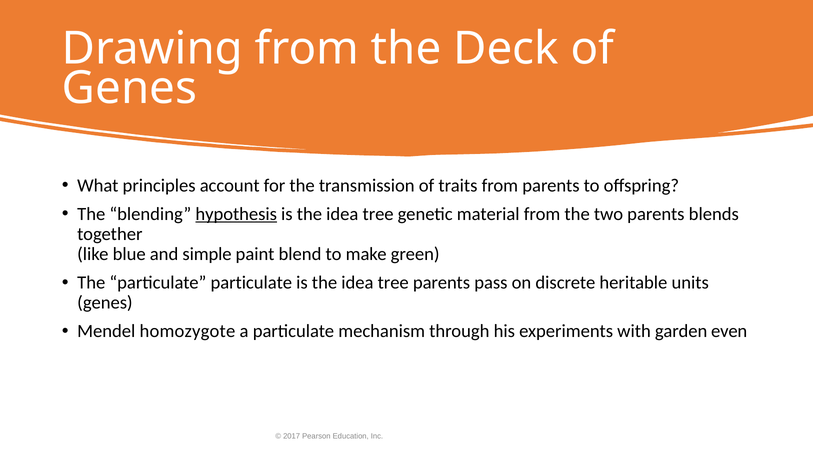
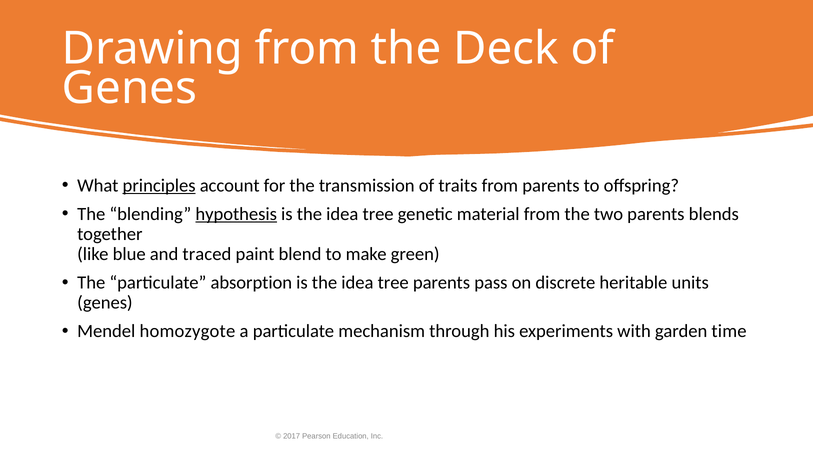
principles underline: none -> present (159, 185)
simple: simple -> traced (207, 254)
particulate particulate: particulate -> absorption (251, 283)
even: even -> time (729, 331)
